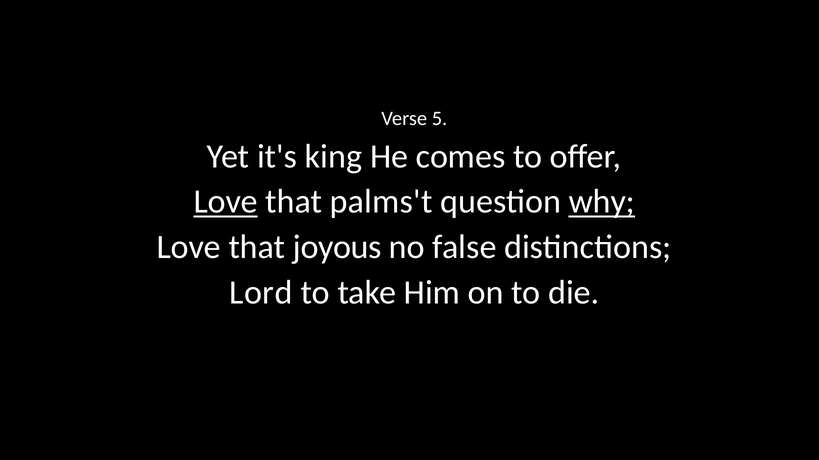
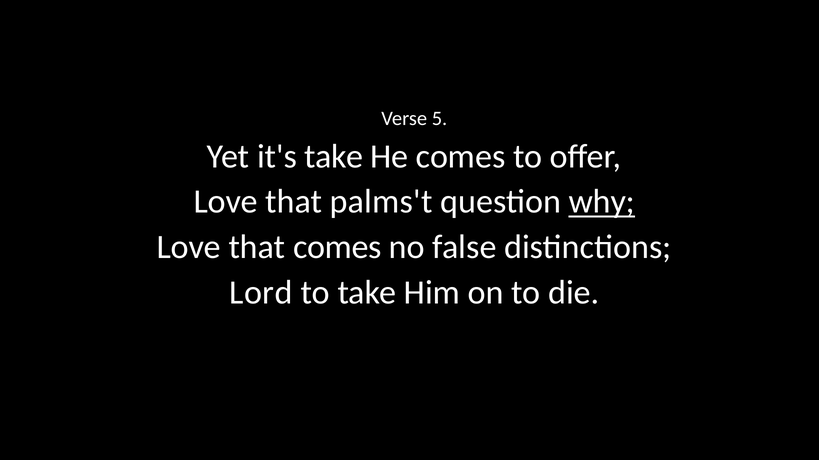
it's king: king -> take (334, 157)
Love underline: present -> none (226, 202)
that joyous: joyous -> comes (337, 247)
